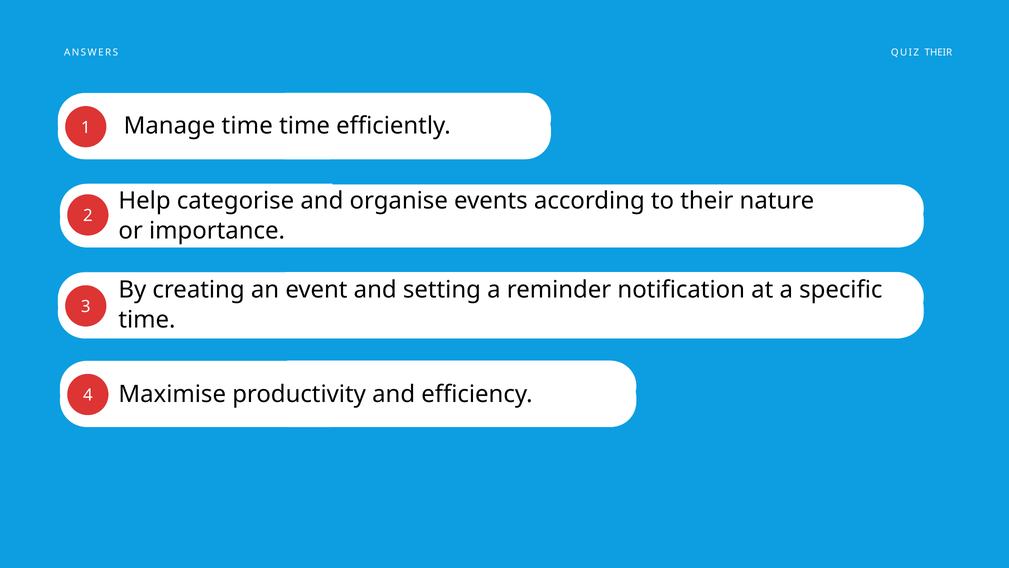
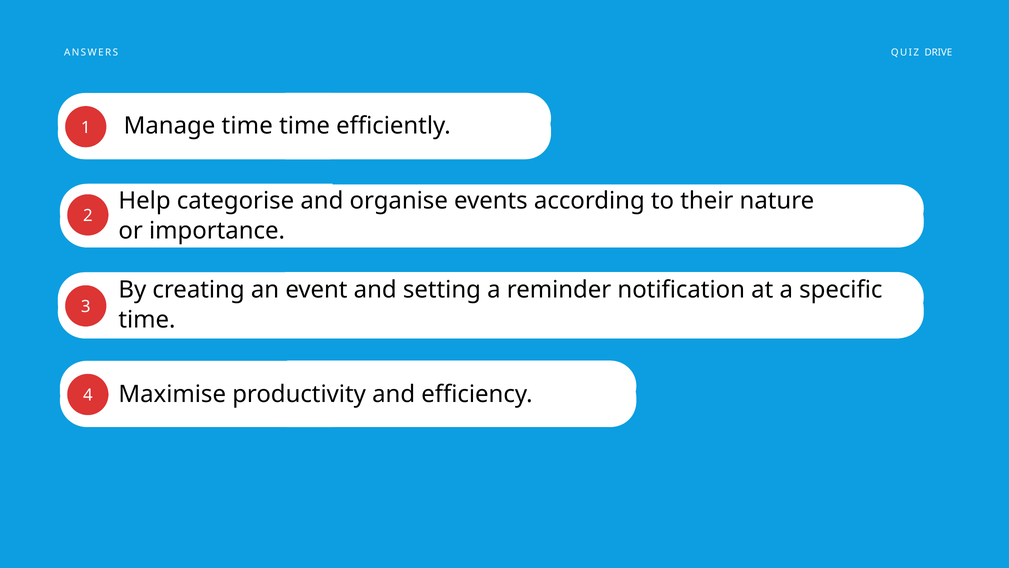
QUIZ THEIR: THEIR -> DRIVE (938, 53)
